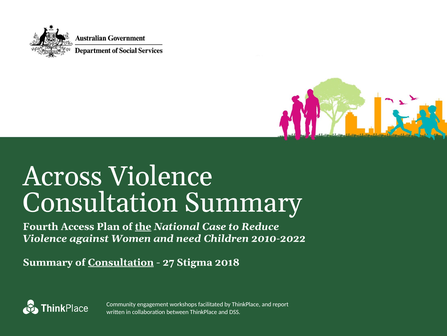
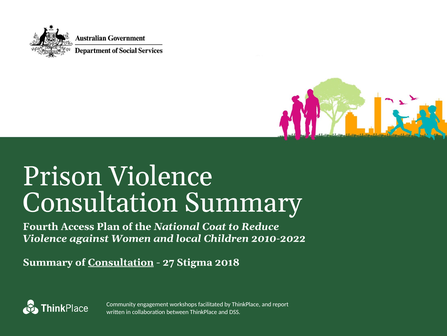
Across: Across -> Prison (63, 176)
the underline: present -> none (143, 226)
Case: Case -> Coat (214, 226)
need: need -> local (189, 238)
